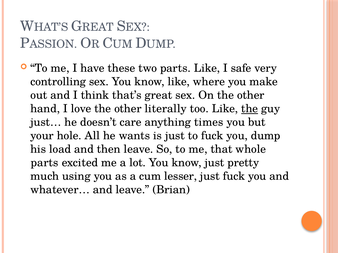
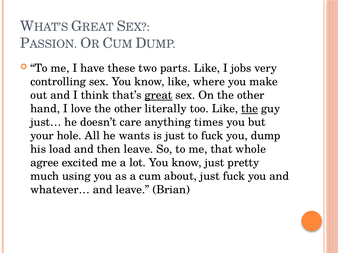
safe: safe -> jobs (241, 68)
great underline: none -> present (159, 95)
parts: parts -> agree (45, 163)
lesser: lesser -> about (181, 177)
